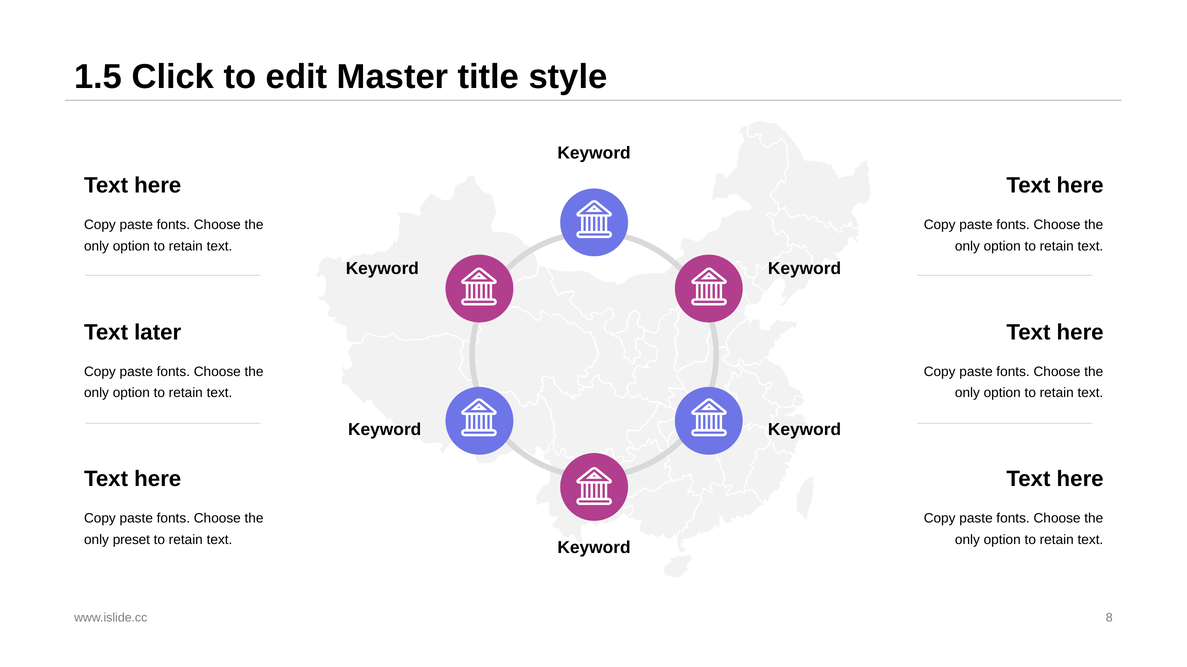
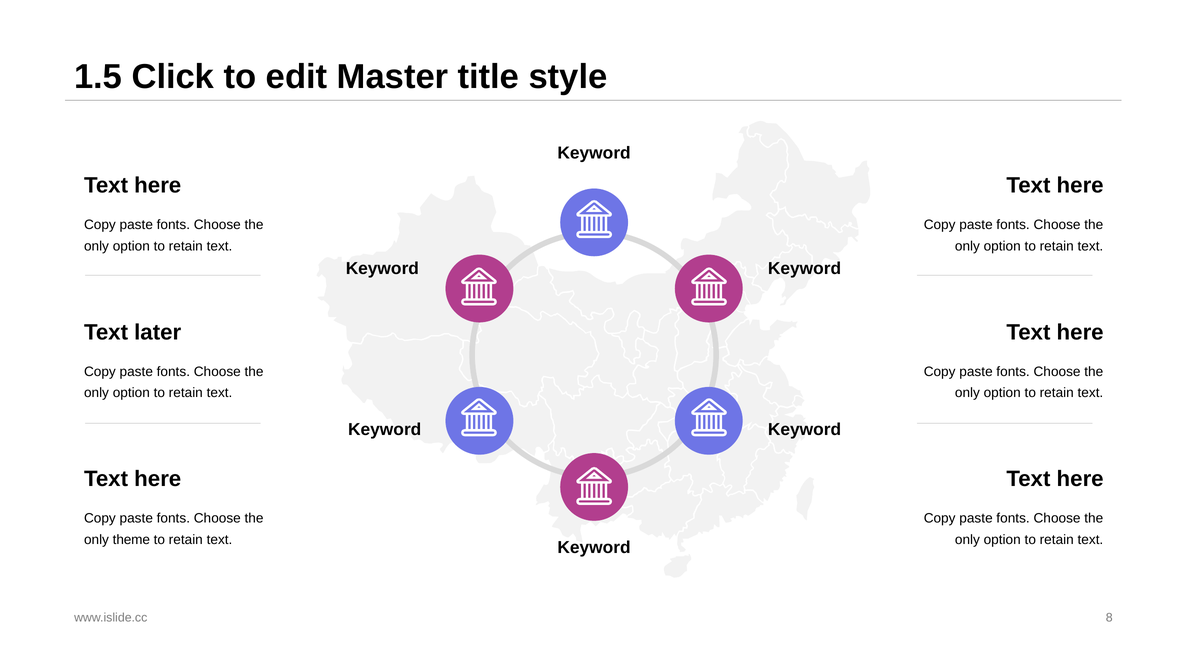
preset: preset -> theme (131, 540)
